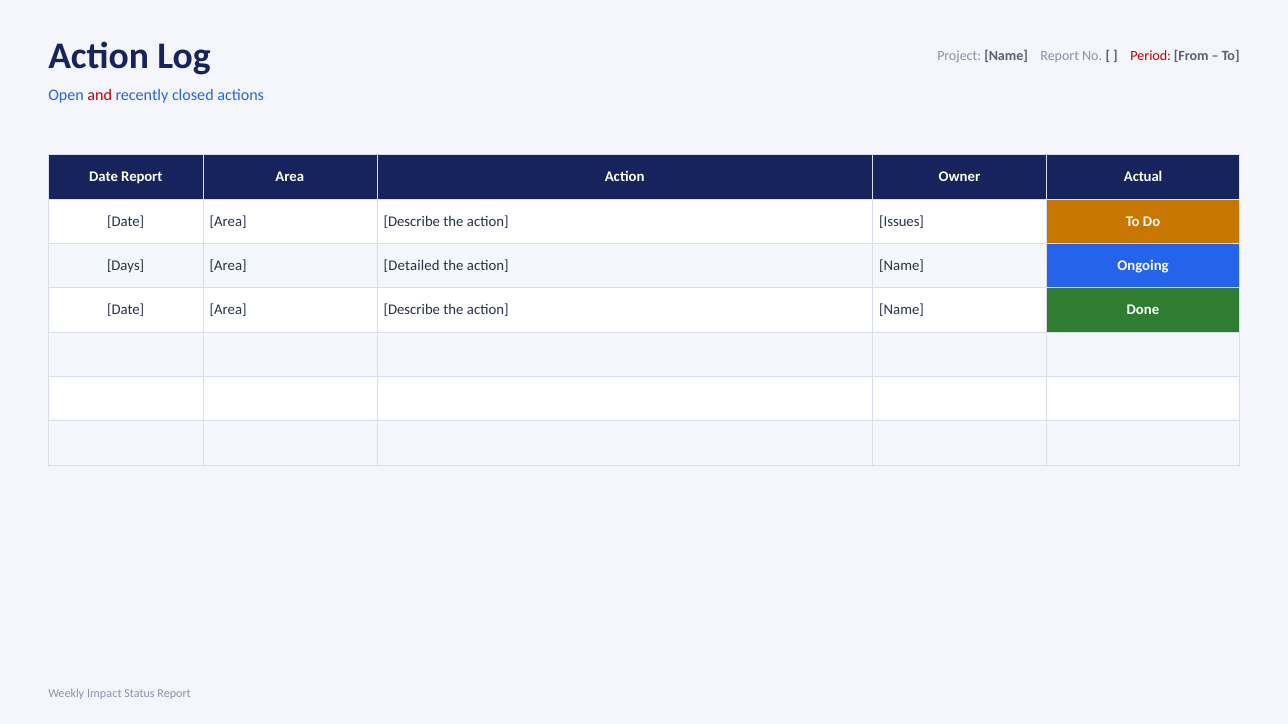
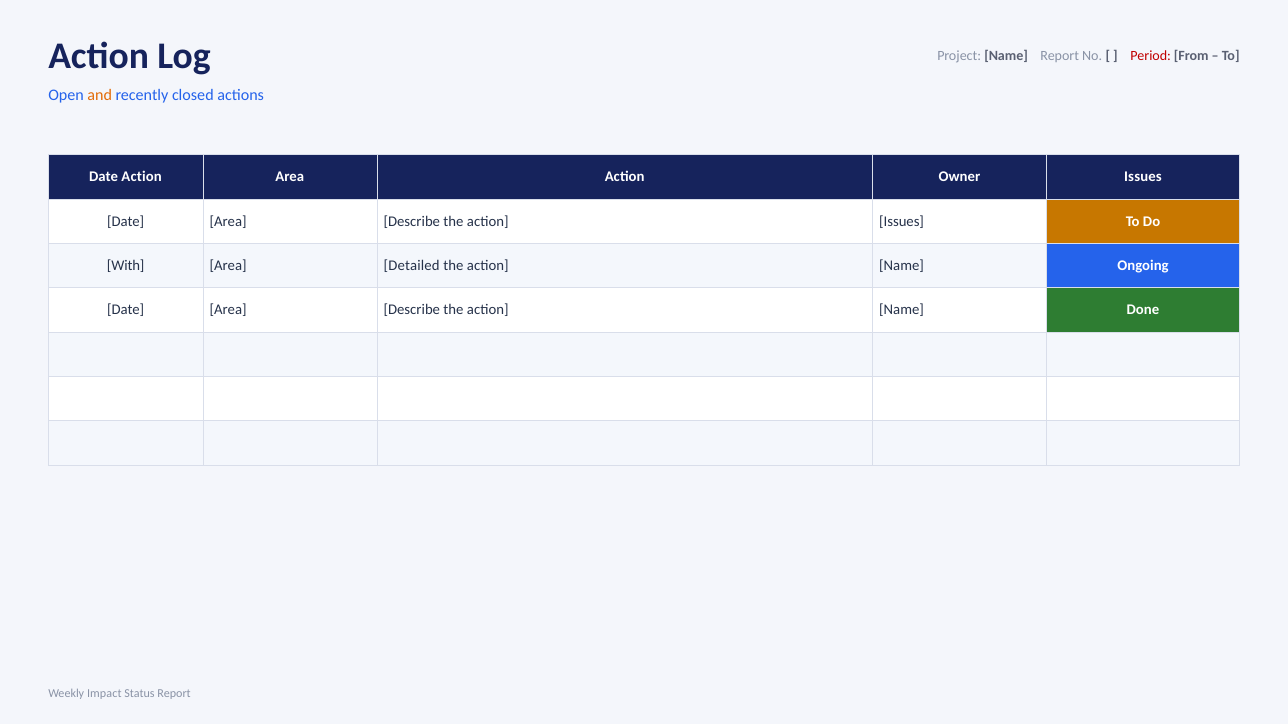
and colour: red -> orange (100, 95)
Date Report: Report -> Action (142, 177)
Owner Actual: Actual -> Issues (1143, 177)
Days: Days -> With (126, 266)
